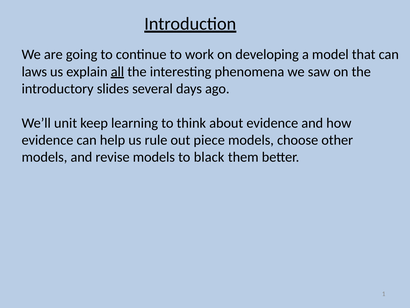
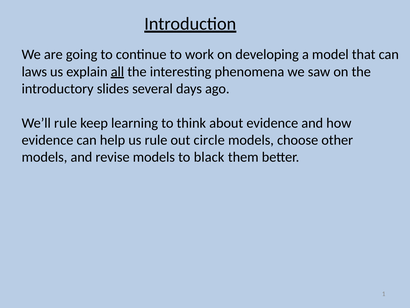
We’ll unit: unit -> rule (66, 123)
piece: piece -> circle (209, 140)
